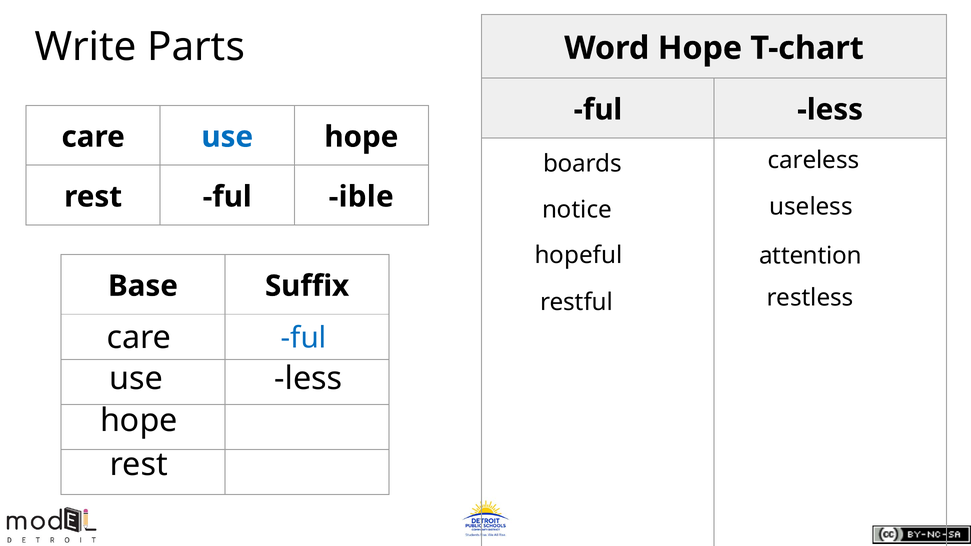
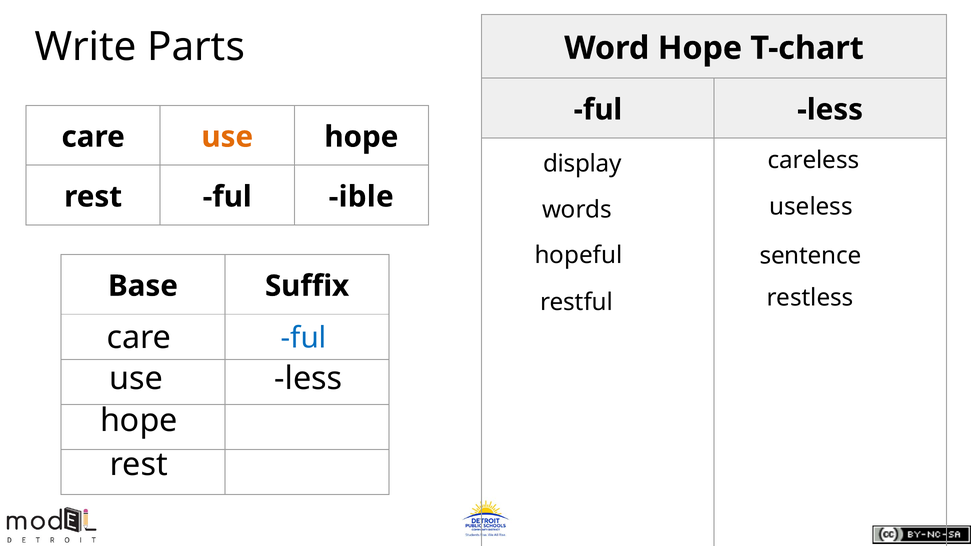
use colour: blue -> orange (227, 137)
boards: boards -> display (582, 164)
notice: notice -> words (577, 210)
attention: attention -> sentence (810, 256)
